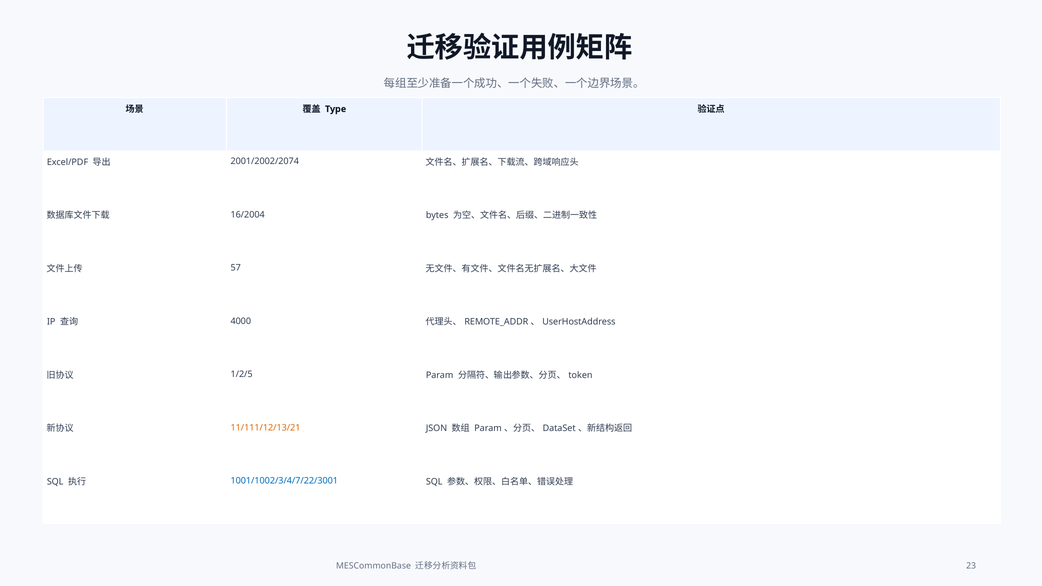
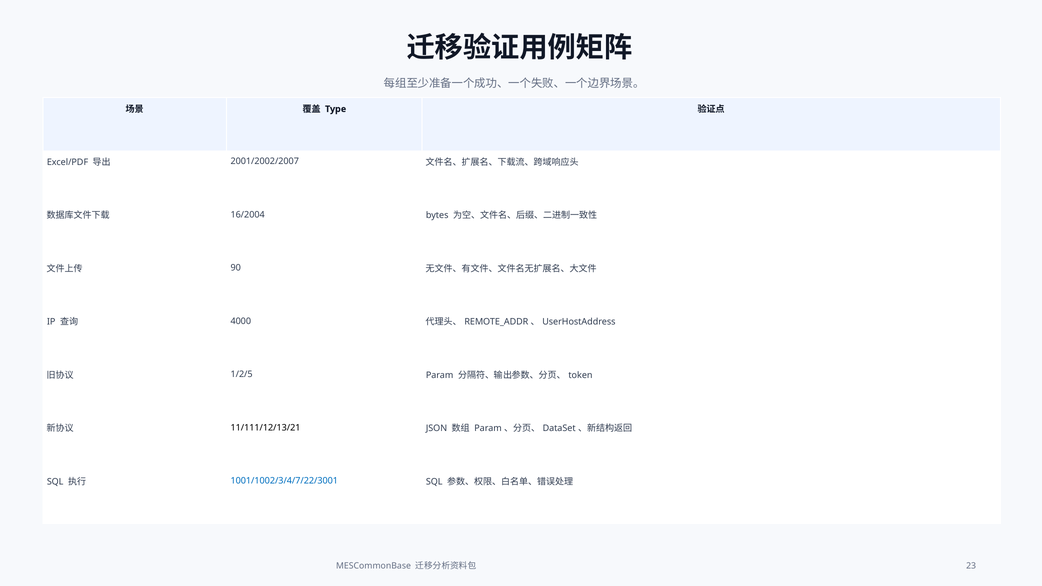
2001/2002/2074: 2001/2002/2074 -> 2001/2002/2007 (265, 161)
57: 57 -> 90 (236, 268)
11/111/12/13/21 colour: orange -> black (266, 428)
